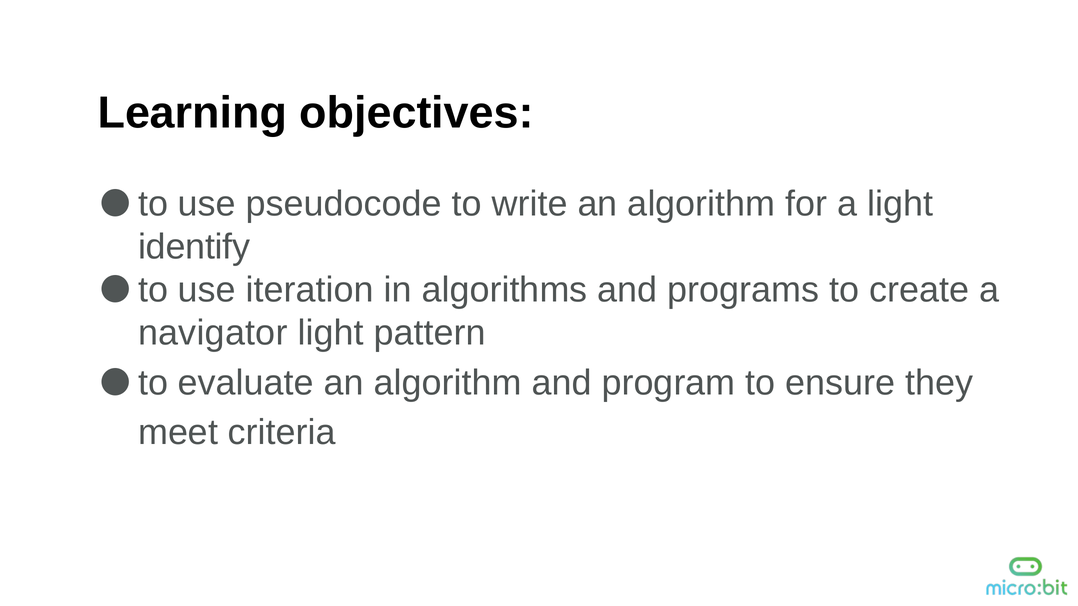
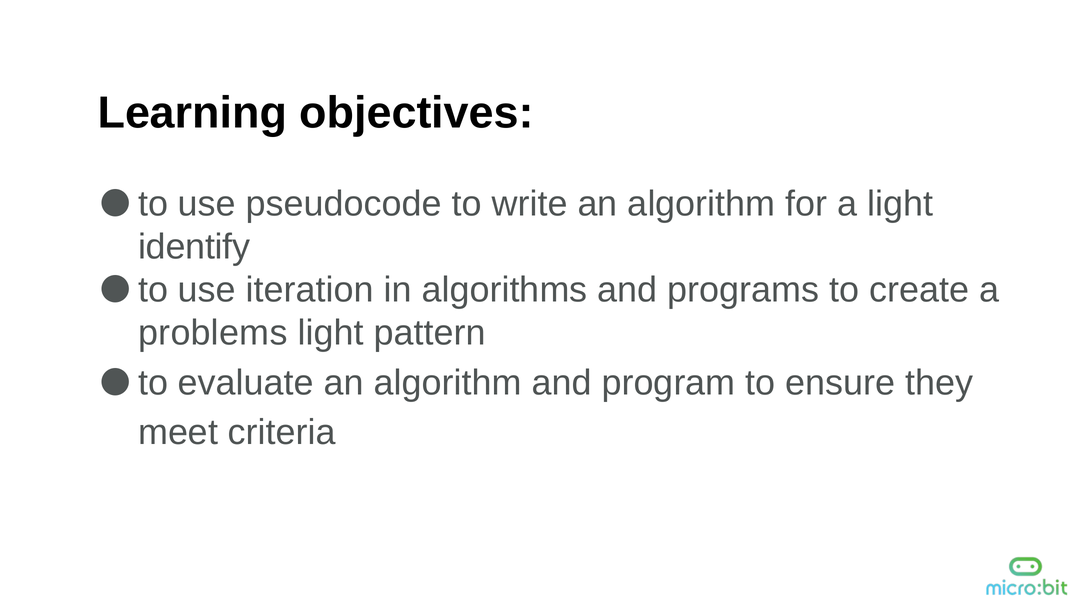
navigator: navigator -> problems (213, 333)
